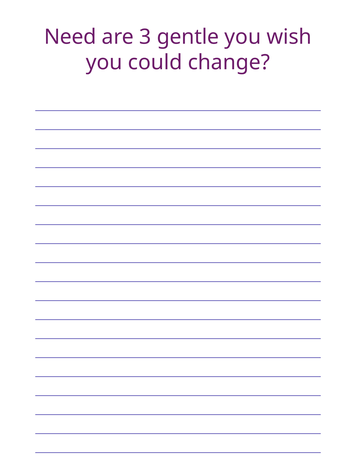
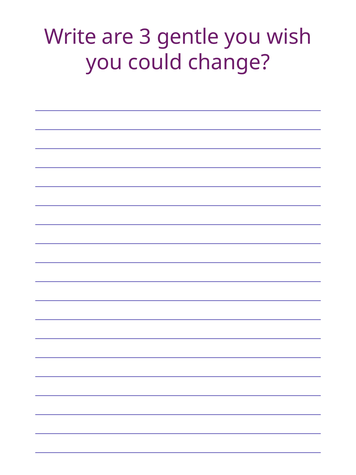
Need: Need -> Write (70, 37)
